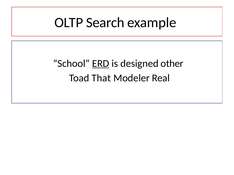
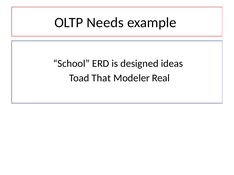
Search: Search -> Needs (105, 23)
ERD underline: present -> none (101, 64)
other: other -> ideas (172, 64)
